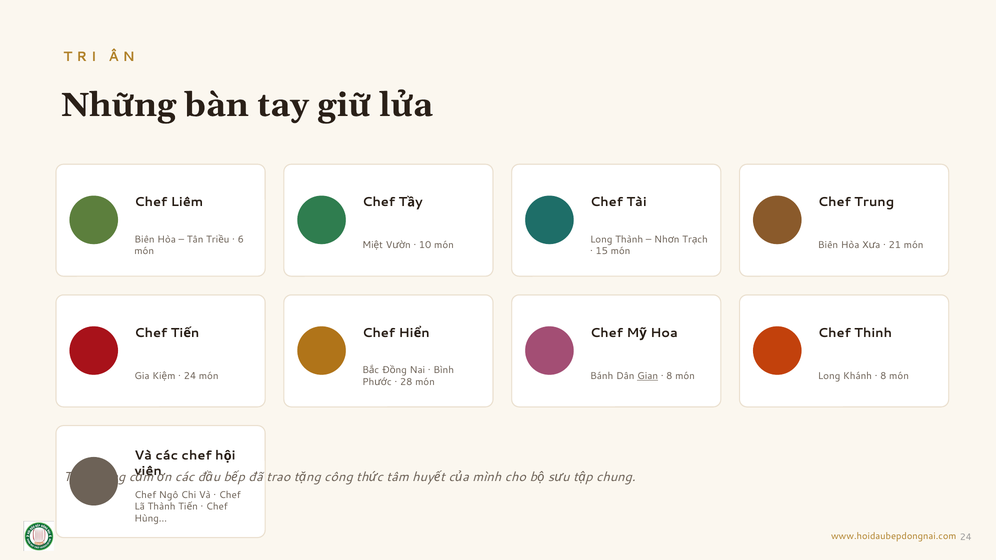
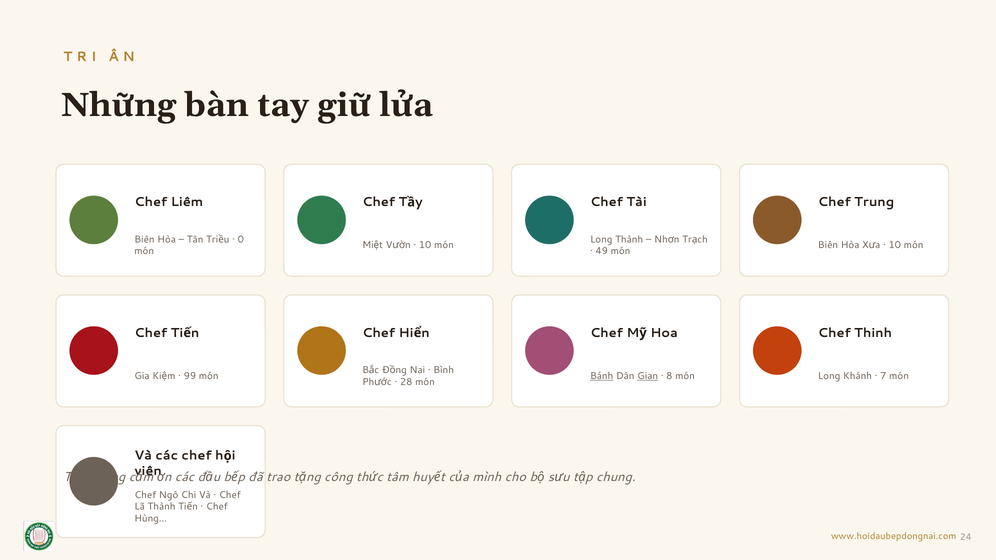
6: 6 -> 0 (241, 239)
21: 21 -> 10 (895, 245)
15: 15 -> 49 (602, 251)
24: 24 -> 99 (190, 376)
Bánh underline: none -> present (602, 376)
8: 8 -> 7 (883, 376)
